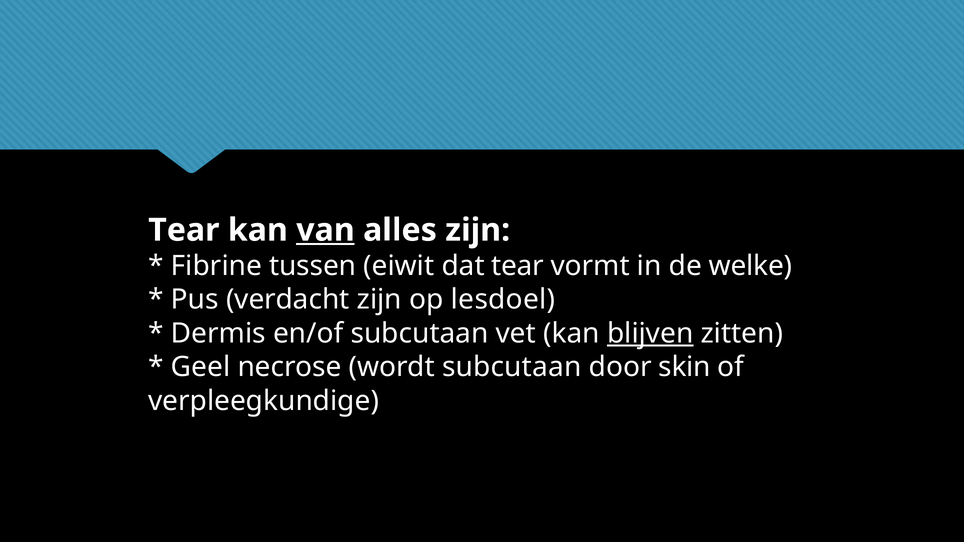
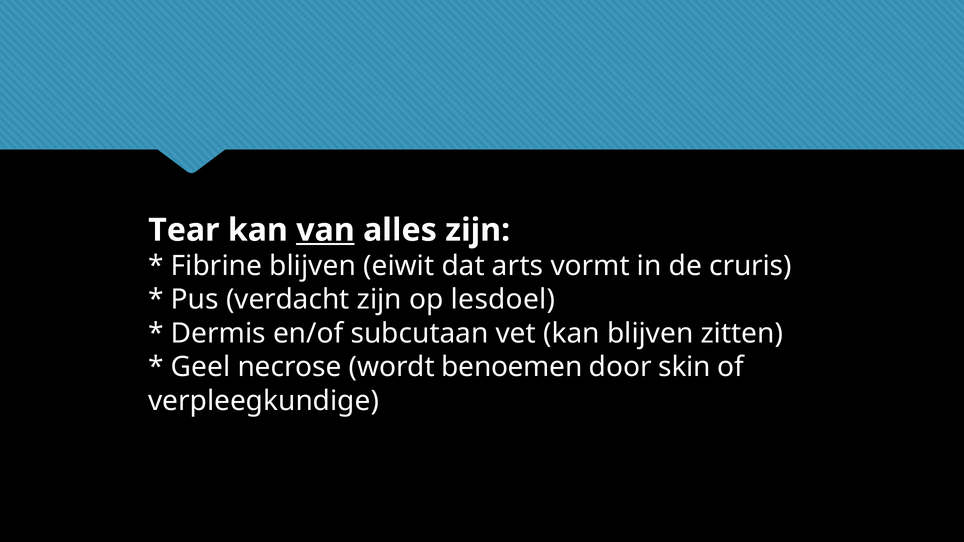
Fibrine tussen: tussen -> blijven (313, 266)
dat tear: tear -> arts (518, 266)
welke: welke -> cruris (750, 266)
blijven underline: present -> none (650, 334)
wordt subcutaan: subcutaan -> benoemen (512, 367)
